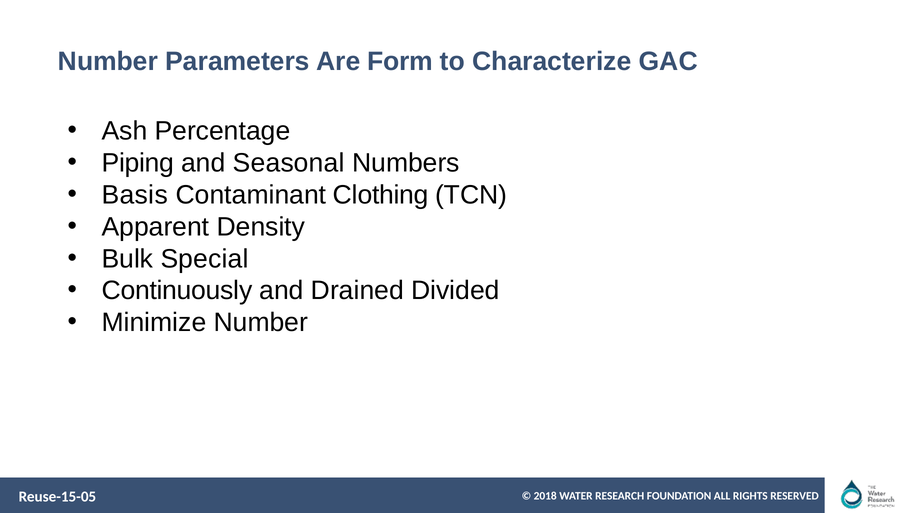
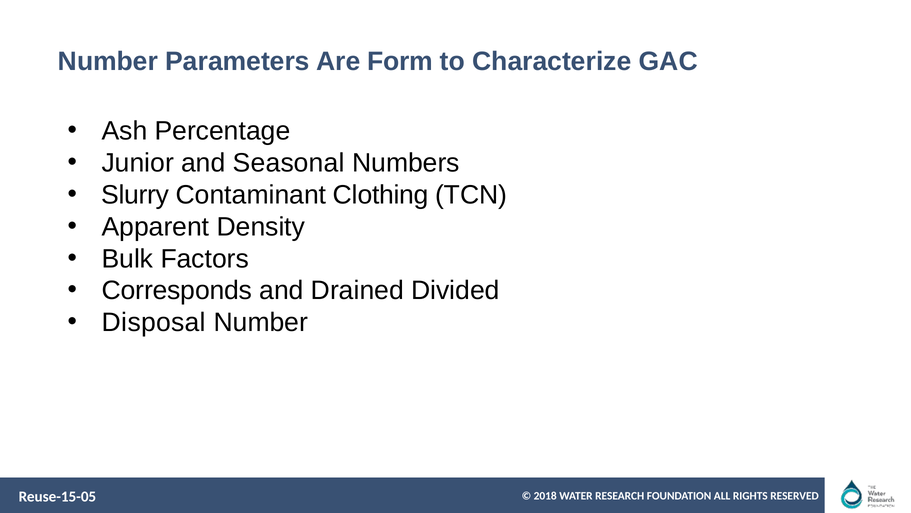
Piping: Piping -> Junior (138, 163)
Basis: Basis -> Slurry (135, 195)
Special: Special -> Factors (205, 258)
Continuously: Continuously -> Corresponds (177, 290)
Minimize: Minimize -> Disposal (154, 322)
